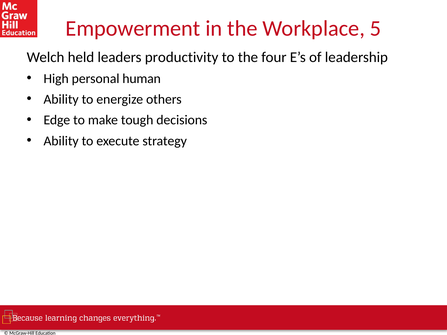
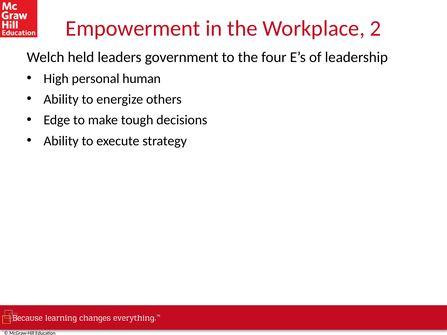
5: 5 -> 2 (376, 28)
productivity: productivity -> government (182, 57)
